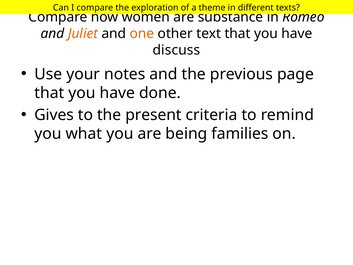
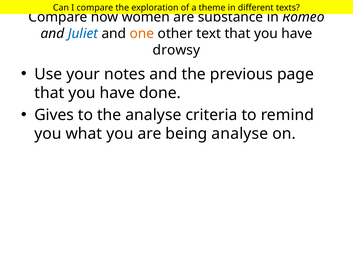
Juliet colour: orange -> blue (83, 34)
discuss: discuss -> drowsy (176, 50)
the present: present -> analyse (153, 115)
being families: families -> analyse (240, 134)
